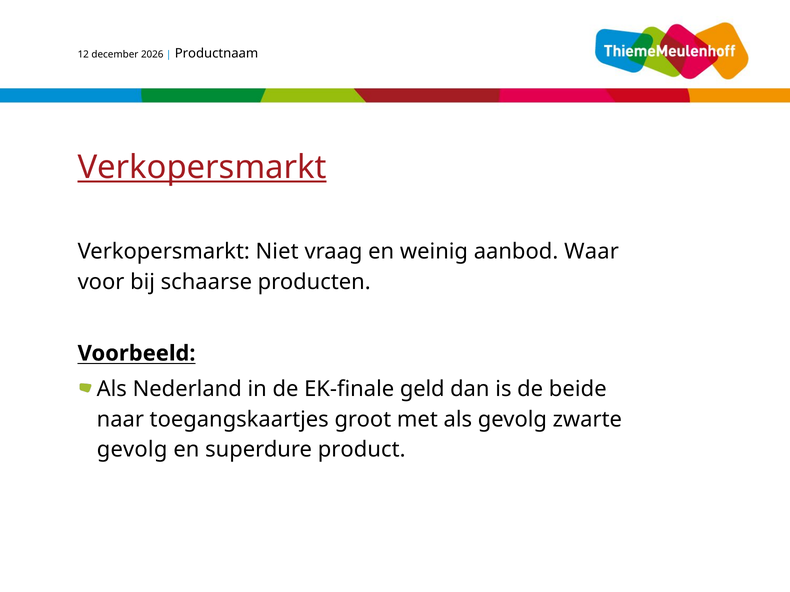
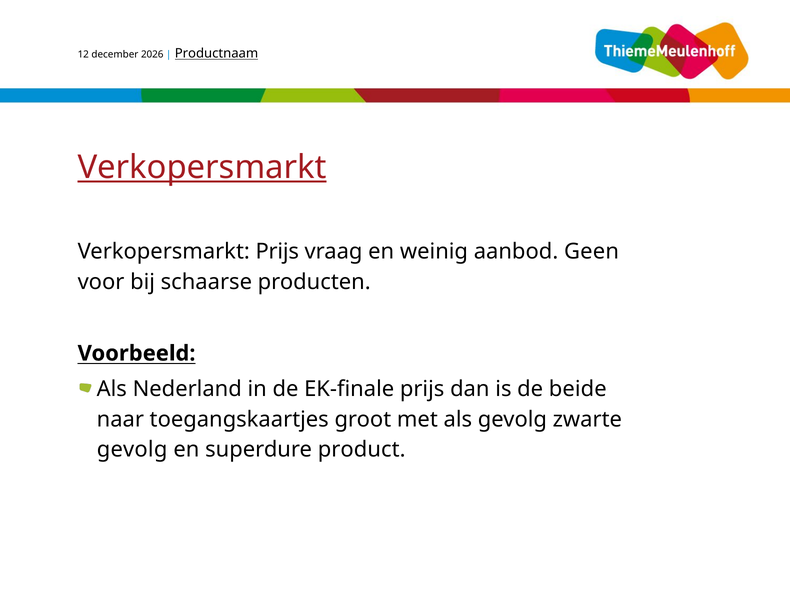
Productnaam underline: none -> present (217, 54)
Verkopersmarkt Niet: Niet -> Prijs (277, 252)
Waar: Waar -> Geen (592, 252)
EK-finale geld: geld -> prijs (422, 389)
